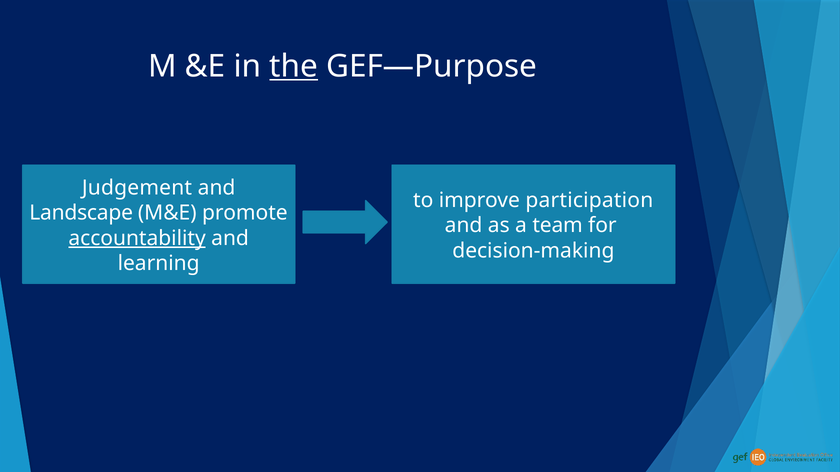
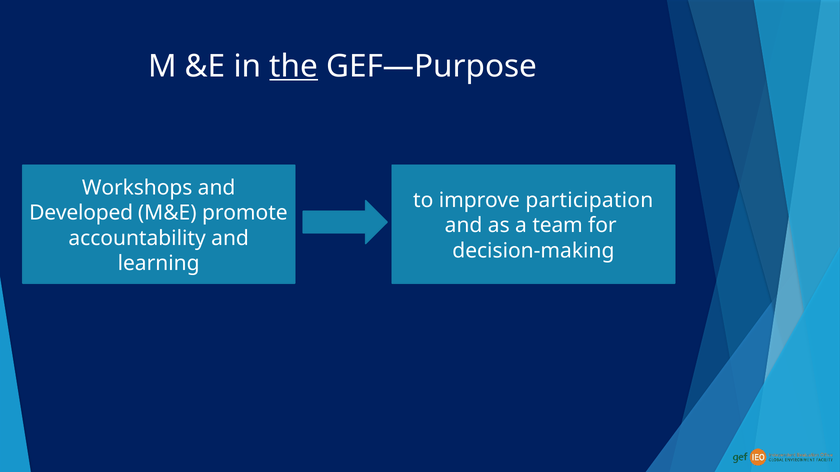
Judgement: Judgement -> Workshops (137, 188)
Landscape: Landscape -> Developed (81, 213)
accountability underline: present -> none (137, 238)
